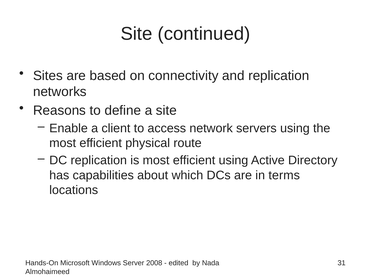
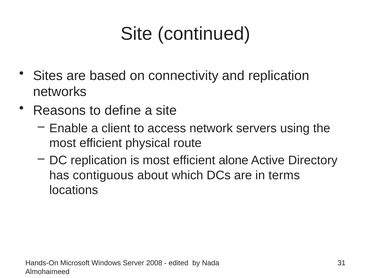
efficient using: using -> alone (234, 161)
capabilities: capabilities -> contiguous (103, 175)
